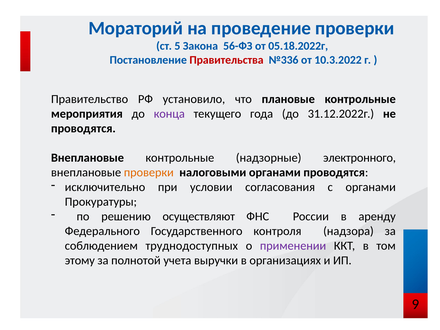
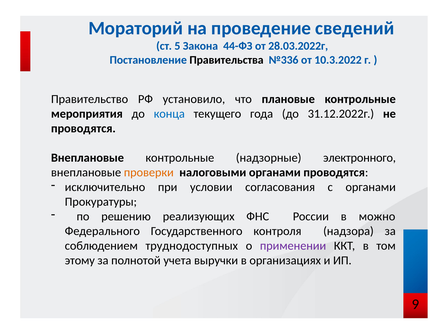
проведение проверки: проверки -> сведений (355, 28)
56-ФЗ: 56-ФЗ -> 44-ФЗ (238, 46)
05.18.2022г: 05.18.2022г -> 28.03.2022г (298, 46)
Правительства colour: red -> black (226, 60)
конца colour: purple -> blue (169, 114)
осуществляют: осуществляют -> реализующих (199, 217)
аренду: аренду -> можно (377, 217)
